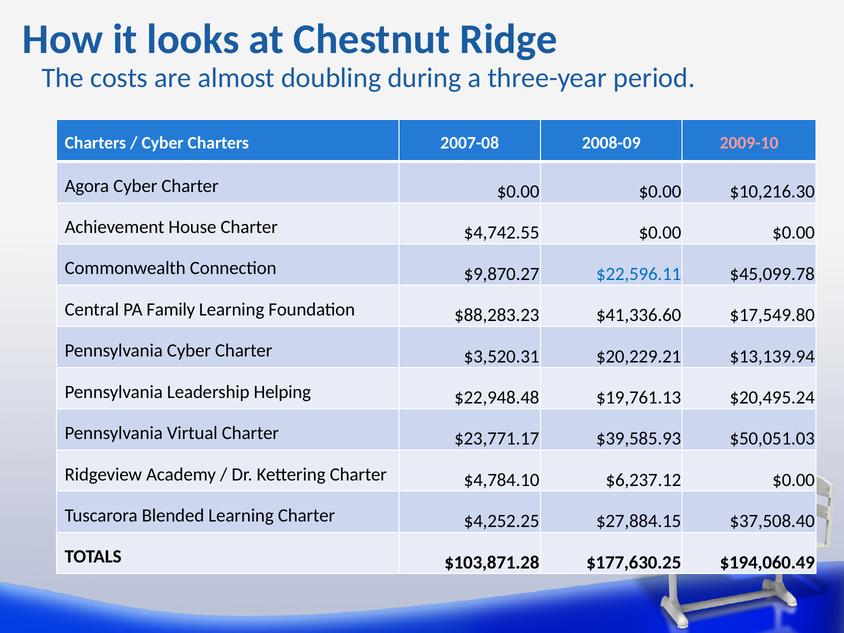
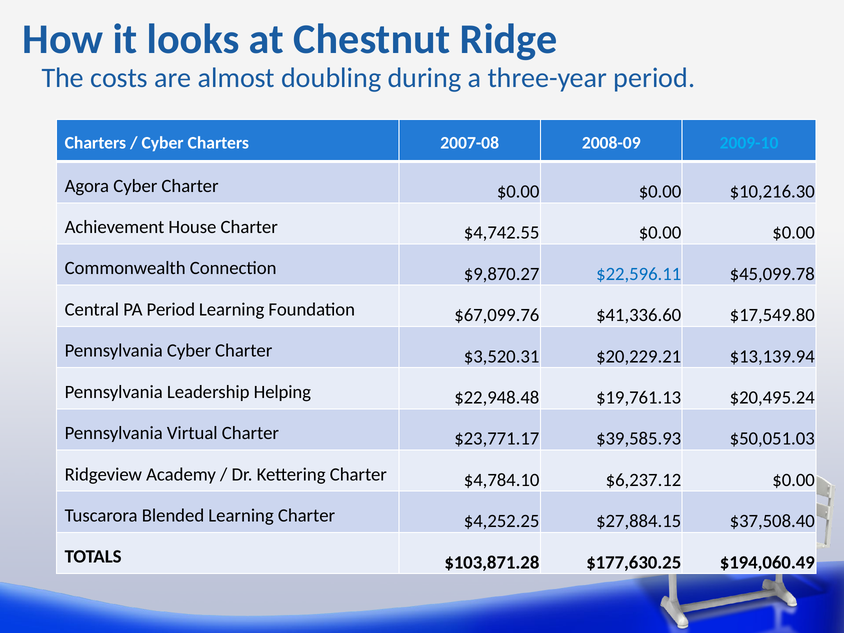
2009-10 colour: pink -> light blue (749, 143)
PA Family: Family -> Period (171, 310)
$88,283.23: $88,283.23 -> $67,099.76 (497, 315)
